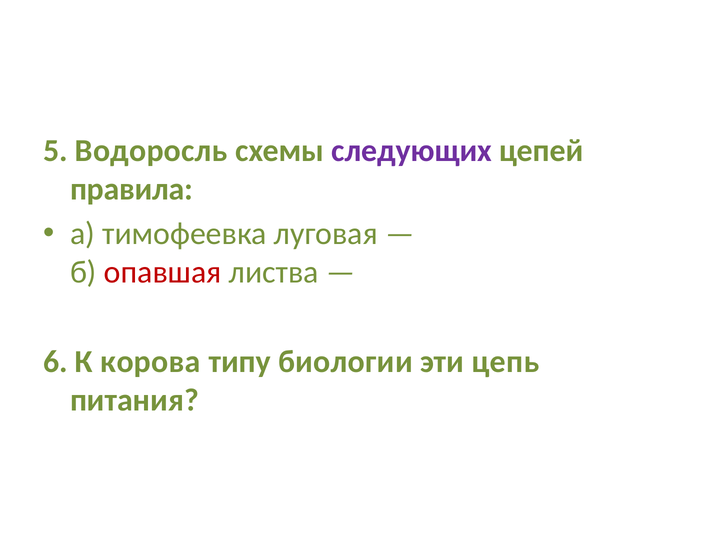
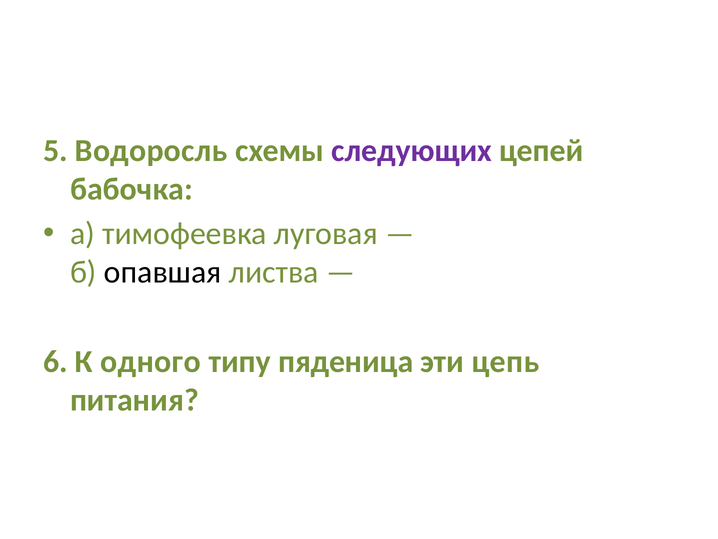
правила: правила -> бабочка (131, 189)
опавшая colour: red -> black (163, 272)
корова: корова -> одного (151, 361)
биологии: биологии -> пяденица (346, 361)
